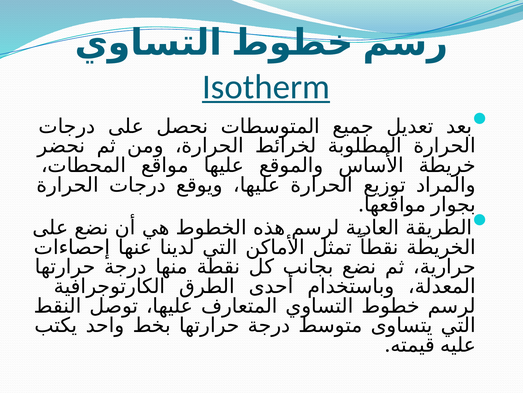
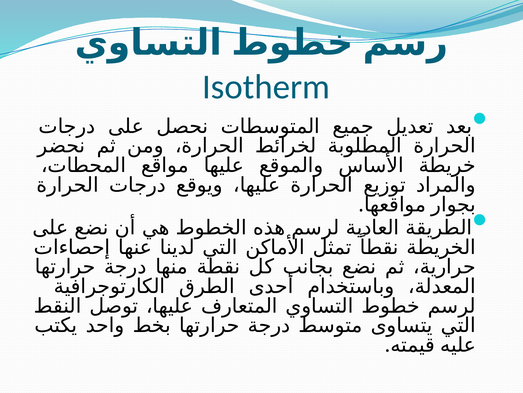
Isotherm underline: present -> none (266, 87)
